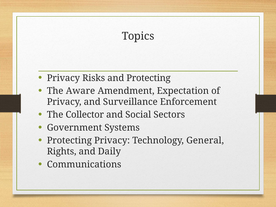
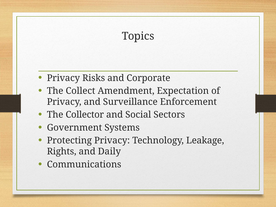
and Protecting: Protecting -> Corporate (148, 78)
Aware: Aware -> Collect (80, 91)
General: General -> Leakage (205, 141)
